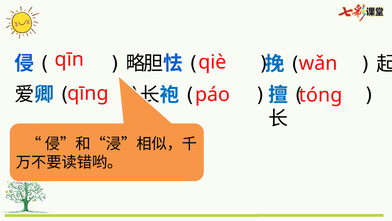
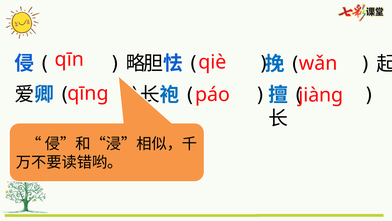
tóng: tóng -> jiàng (321, 95)
